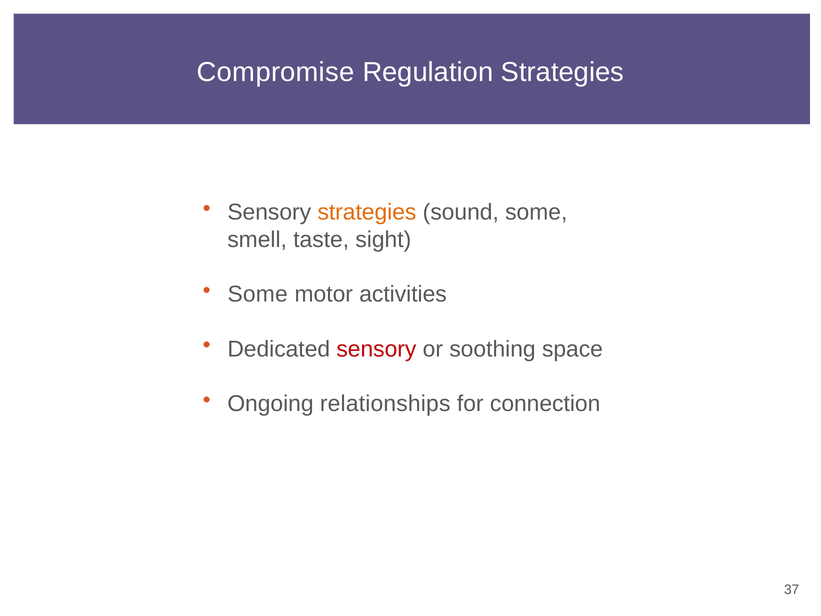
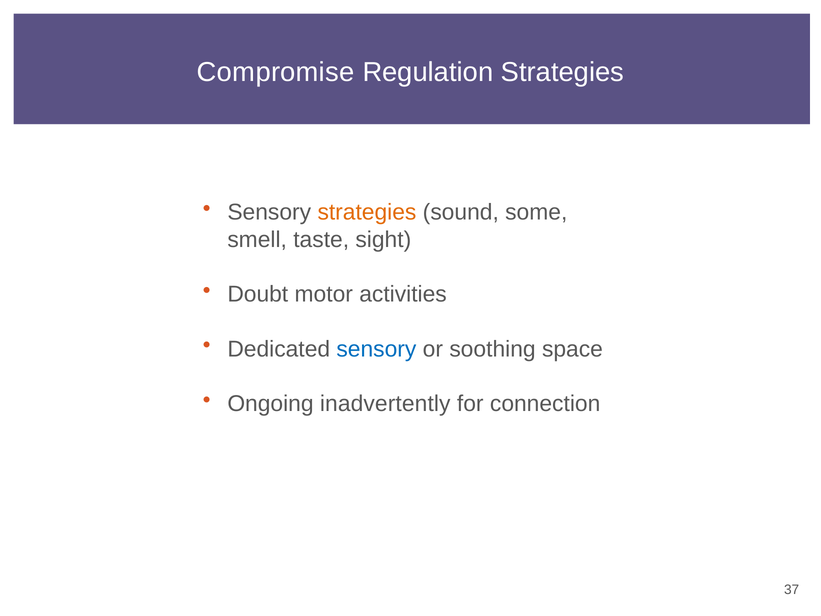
Some: Some -> Doubt (258, 294)
sensory colour: red -> blue (376, 349)
relationships: relationships -> inadvertently (385, 404)
